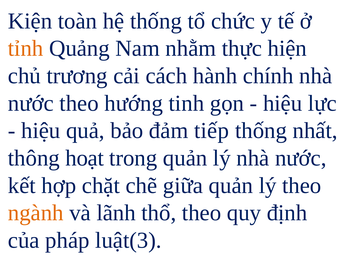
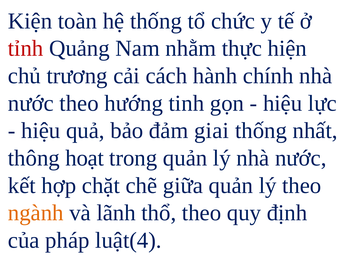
tỉnh colour: orange -> red (26, 48)
tiếp: tiếp -> giai (212, 130)
luật(3: luật(3 -> luật(4 (128, 240)
